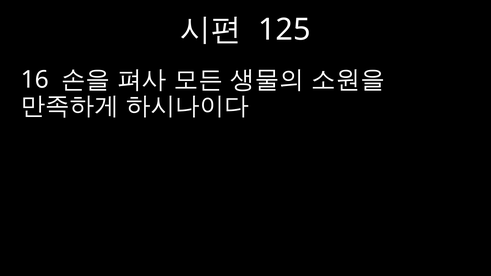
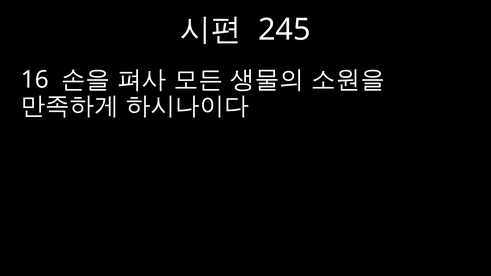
125: 125 -> 245 (284, 30)
